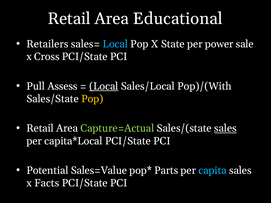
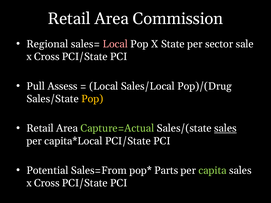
Educational: Educational -> Commission (178, 19)
Retailers: Retailers -> Regional (47, 44)
Local colour: light blue -> pink (115, 44)
power: power -> sector (219, 44)
Local underline: present -> none (104, 86)
Pop)/(With: Pop)/(With -> Pop)/(Drug (204, 86)
Sales=Value: Sales=Value -> Sales=From (99, 171)
capita colour: light blue -> light green (212, 171)
Facts: Facts -> Cross (47, 183)
